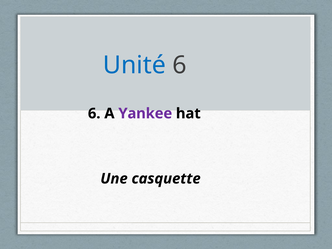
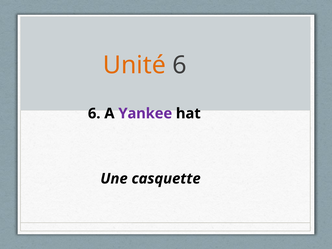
Unité colour: blue -> orange (134, 65)
